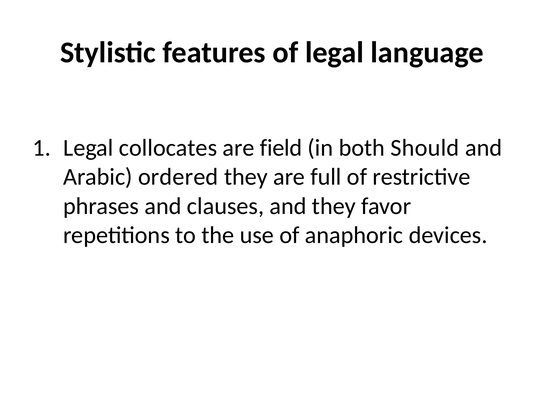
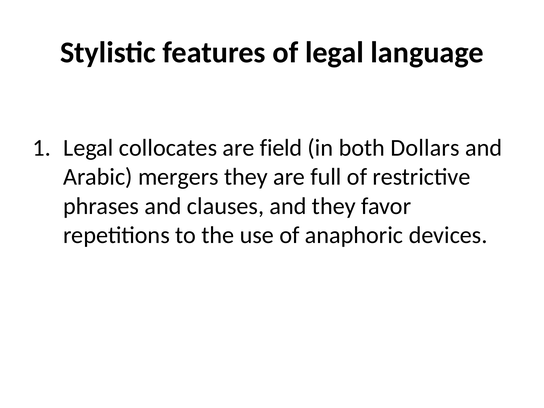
Should: Should -> Dollars (425, 148)
ordered: ordered -> mergers (178, 177)
